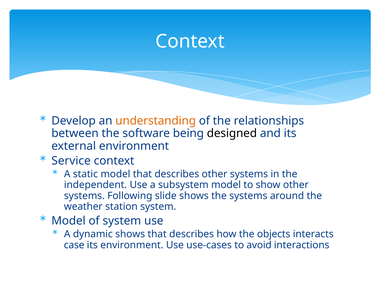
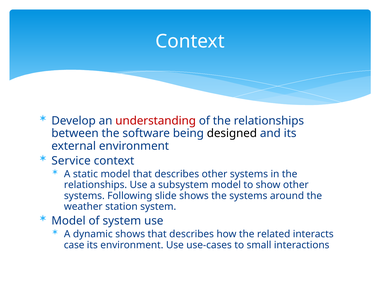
understanding colour: orange -> red (156, 121)
independent: independent -> relationships (96, 185)
objects: objects -> related (274, 234)
avoid: avoid -> small (259, 245)
